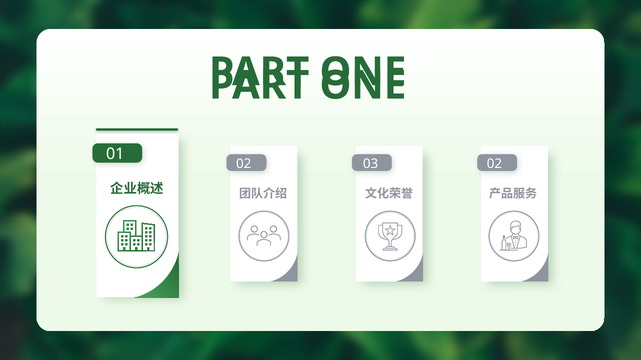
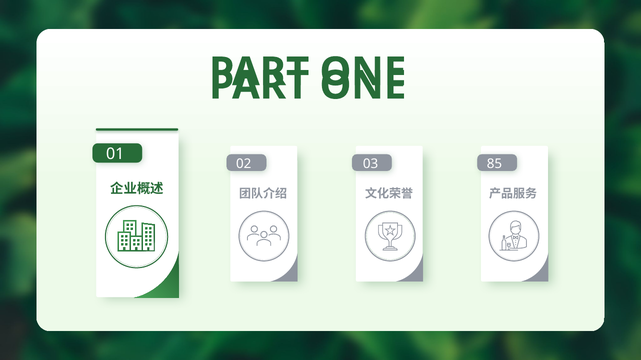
02 02: 02 -> 85 (494, 164)
